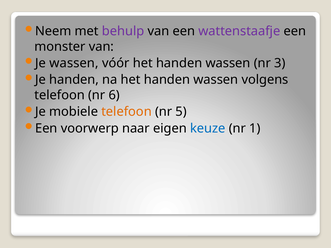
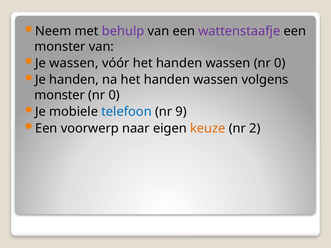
wassen nr 3: 3 -> 0 (280, 63)
telefoon: telefoon -> monster (60, 95)
6: 6 -> 0 (114, 95)
telefoon colour: orange -> blue (127, 112)
5: 5 -> 9 (181, 112)
keuze colour: blue -> orange (208, 128)
1: 1 -> 2 (255, 128)
